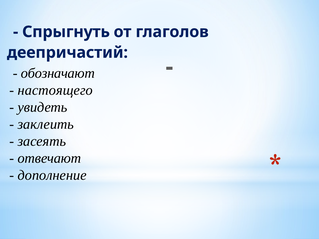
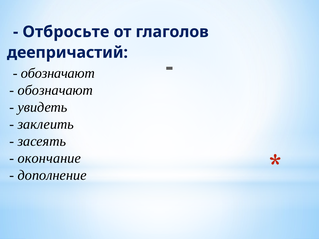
Спрыгнуть: Спрыгнуть -> Отбросьте (66, 32)
настоящего: настоящего -> обозначают (55, 90)
отвечают: отвечают -> окончание (49, 158)
